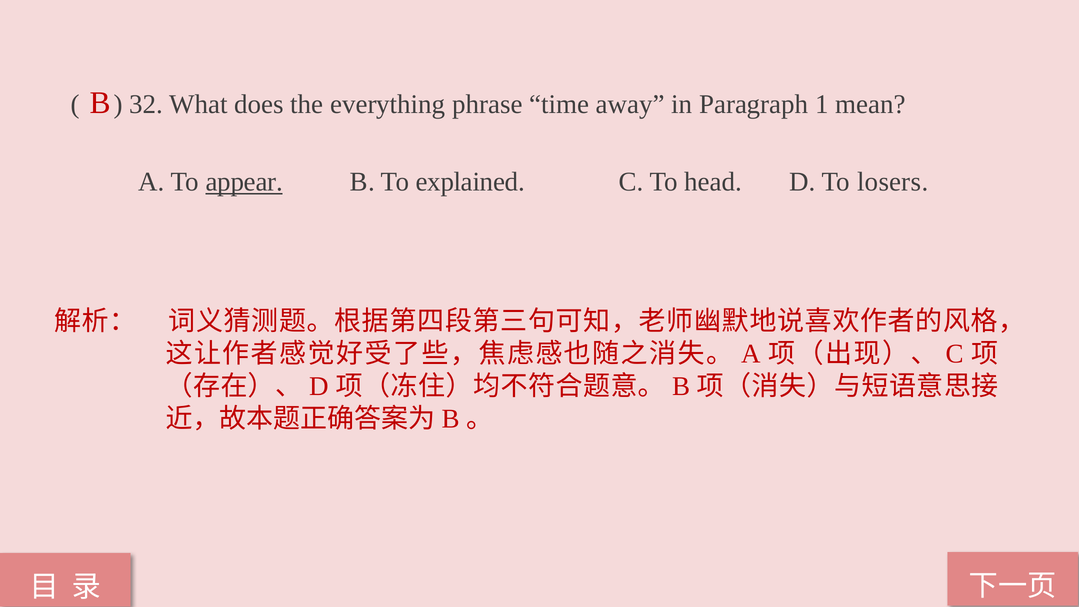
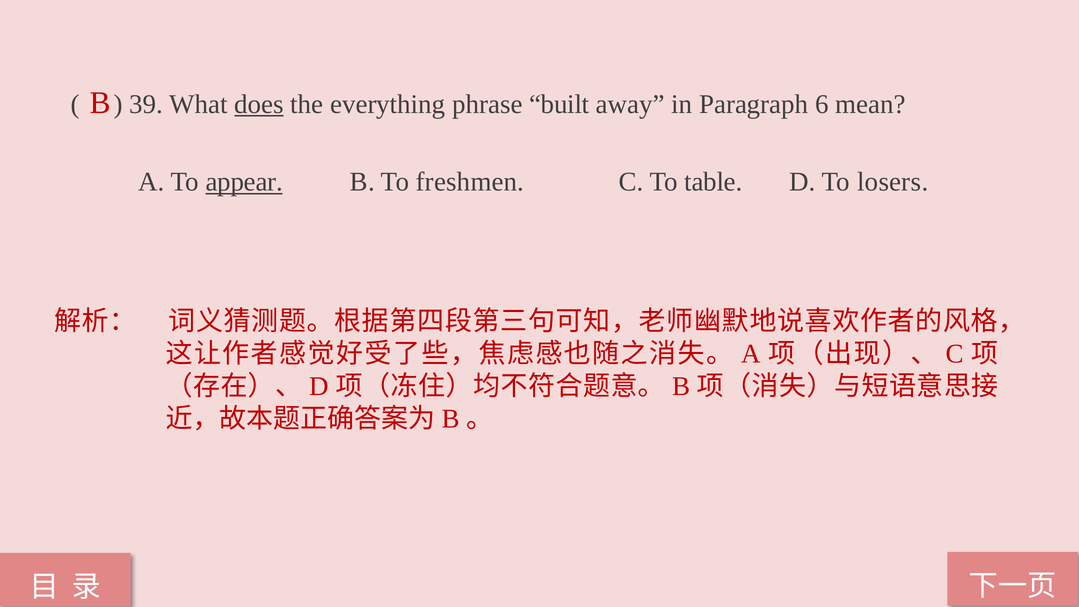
32: 32 -> 39 (146, 104)
does underline: none -> present (259, 104)
time: time -> built (559, 104)
1: 1 -> 6 (822, 104)
explained: explained -> freshmen (470, 182)
head: head -> table (713, 182)
